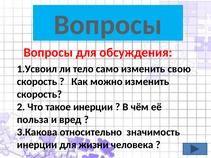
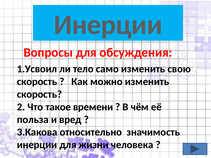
Вопросы: Вопросы -> Инерции (108, 25)
такое инерции: инерции -> времени (93, 107)
